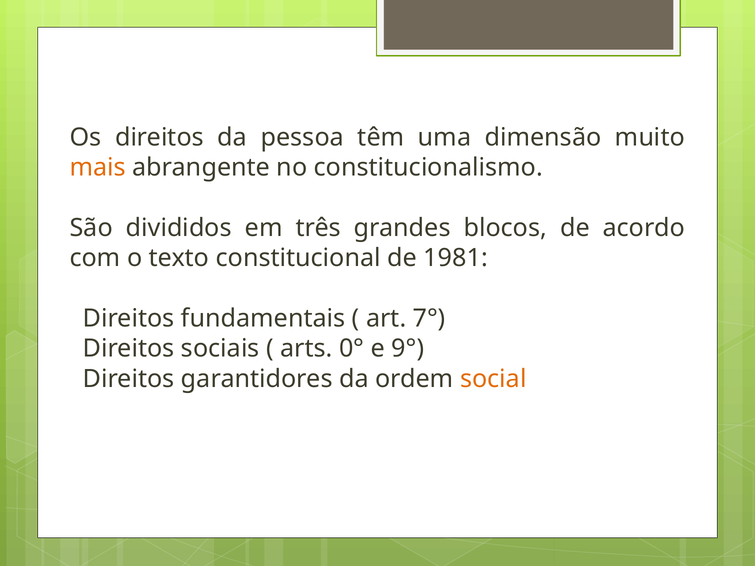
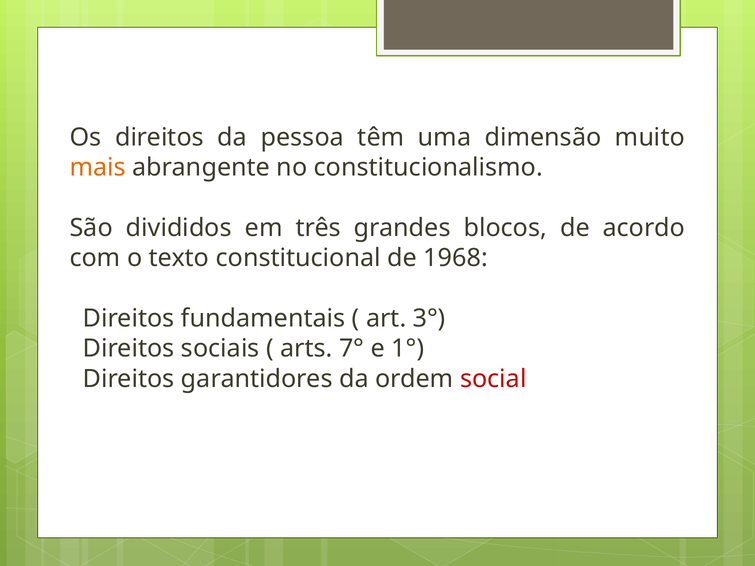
1981: 1981 -> 1968 (456, 258)
7°: 7° -> 3° (429, 318)
0°: 0° -> 7° (352, 349)
9°: 9° -> 1° (408, 349)
social colour: orange -> red (493, 379)
